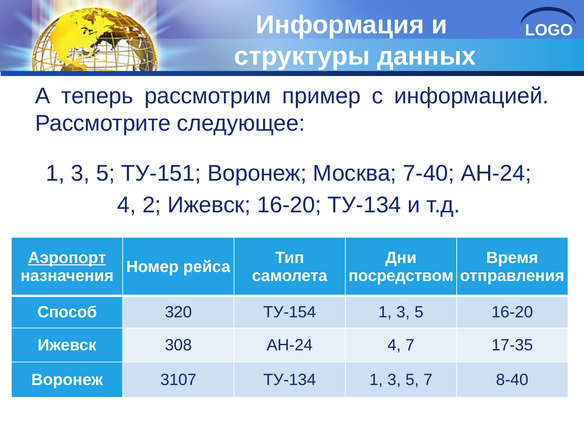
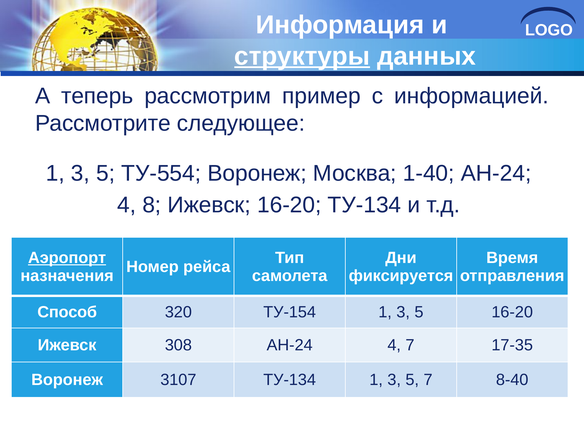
структуры underline: none -> present (302, 56)
ТУ-151: ТУ-151 -> ТУ-554 (161, 173)
7-40: 7-40 -> 1-40 (429, 173)
2: 2 -> 8 (152, 205)
посредством: посредством -> фиксируется (401, 276)
